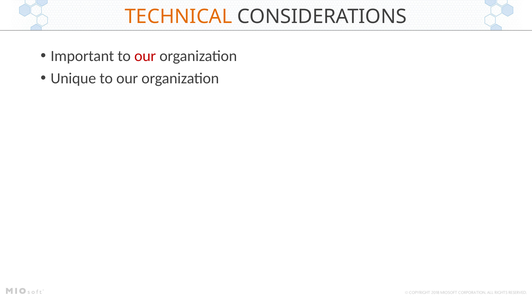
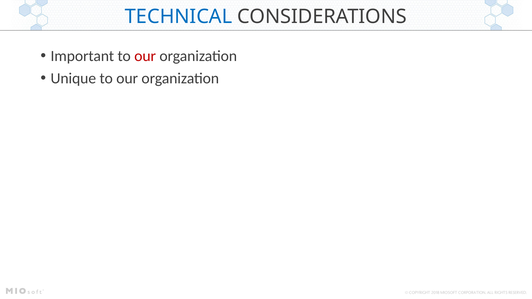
TECHNICAL colour: orange -> blue (179, 17)
